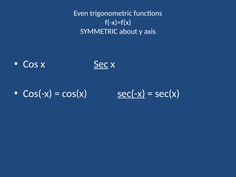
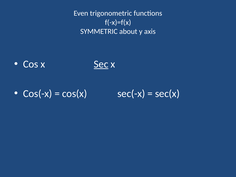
sec(-x underline: present -> none (131, 94)
